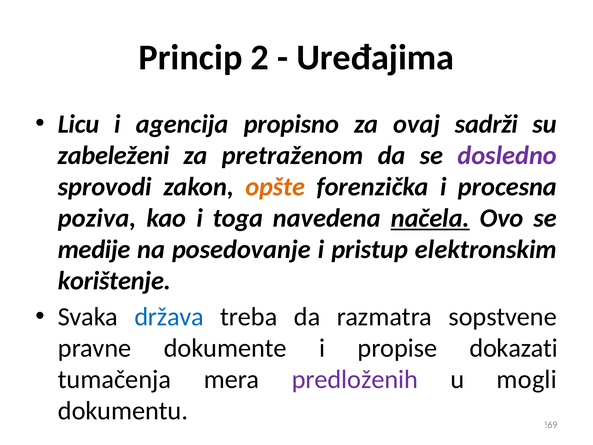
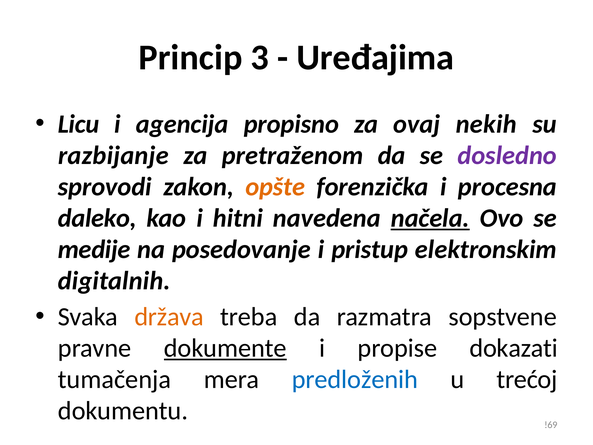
2: 2 -> 3 (260, 57)
sadrži: sadrži -> nekih (486, 124)
zabeleženi: zabeleženi -> razbijanje (113, 155)
poziva: poziva -> daleko (97, 218)
toga: toga -> hitni (238, 218)
korištenje: korištenje -> digitalnih (114, 281)
država colour: blue -> orange (169, 317)
dokumente underline: none -> present (225, 348)
predloženih colour: purple -> blue (355, 379)
mogli: mogli -> trećoj (527, 379)
